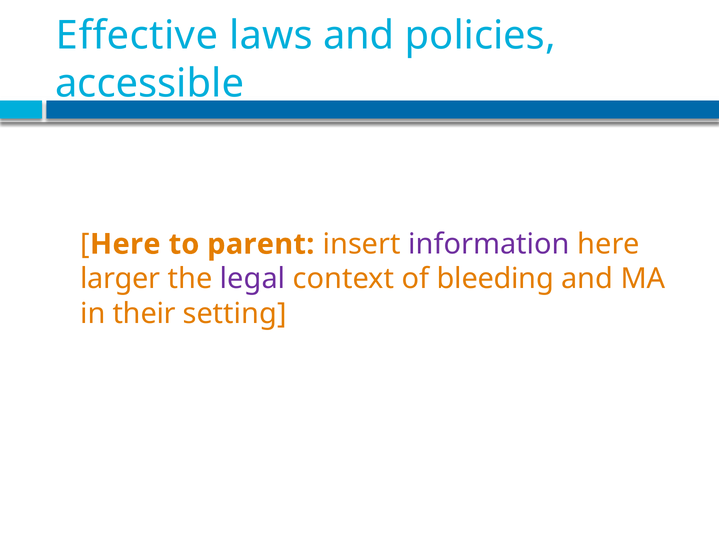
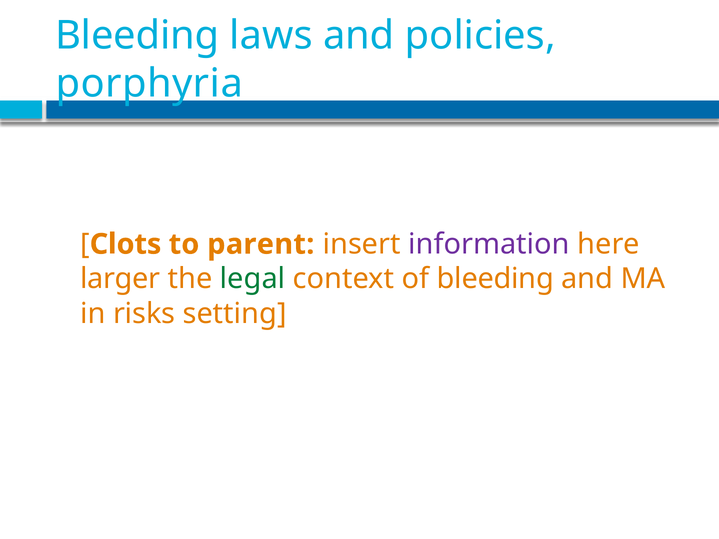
Effective: Effective -> Bleeding (137, 36)
accessible: accessible -> porphyria (149, 84)
Here: Here -> Clots (126, 244)
legal colour: purple -> green (253, 279)
their: their -> risks (144, 314)
